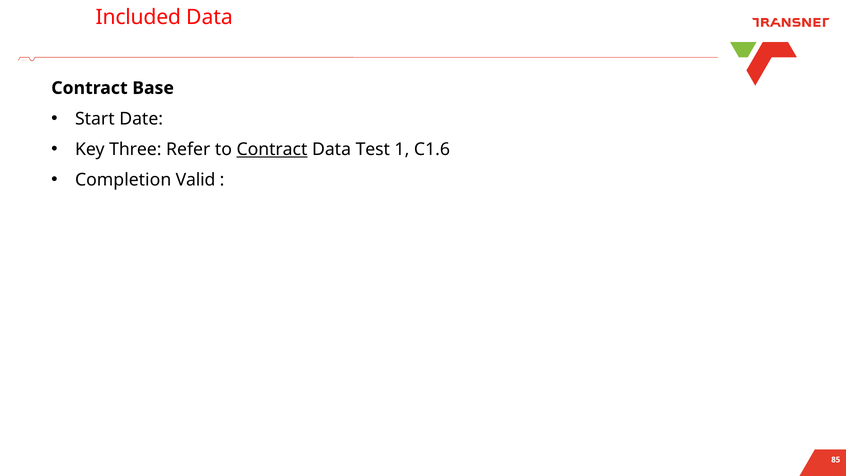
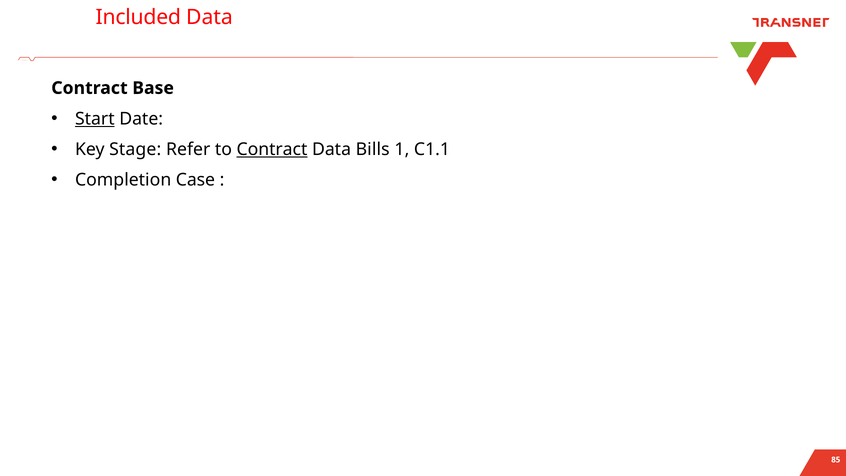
Start underline: none -> present (95, 119)
Three: Three -> Stage (135, 149)
Test: Test -> Bills (373, 149)
C1.6: C1.6 -> C1.1 (432, 149)
Valid: Valid -> Case (195, 180)
